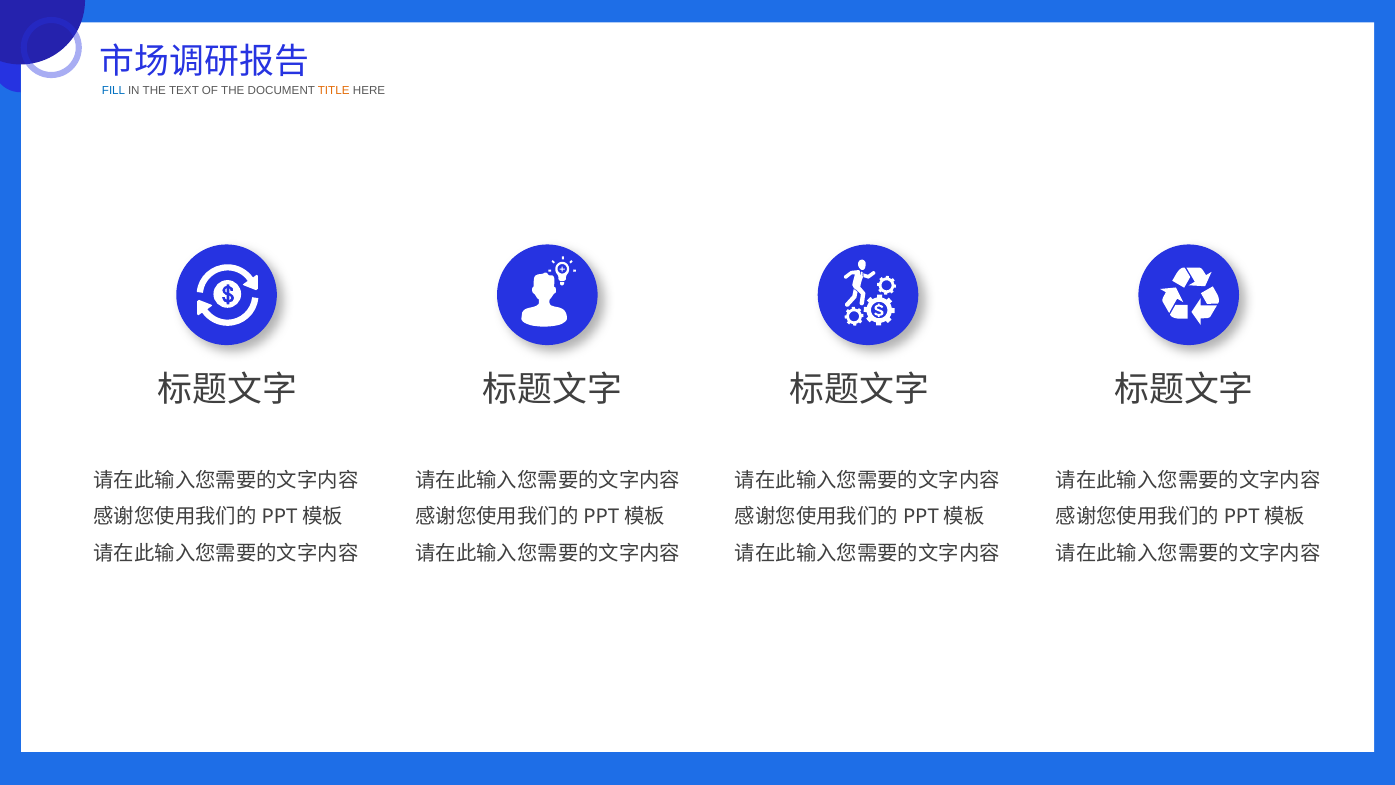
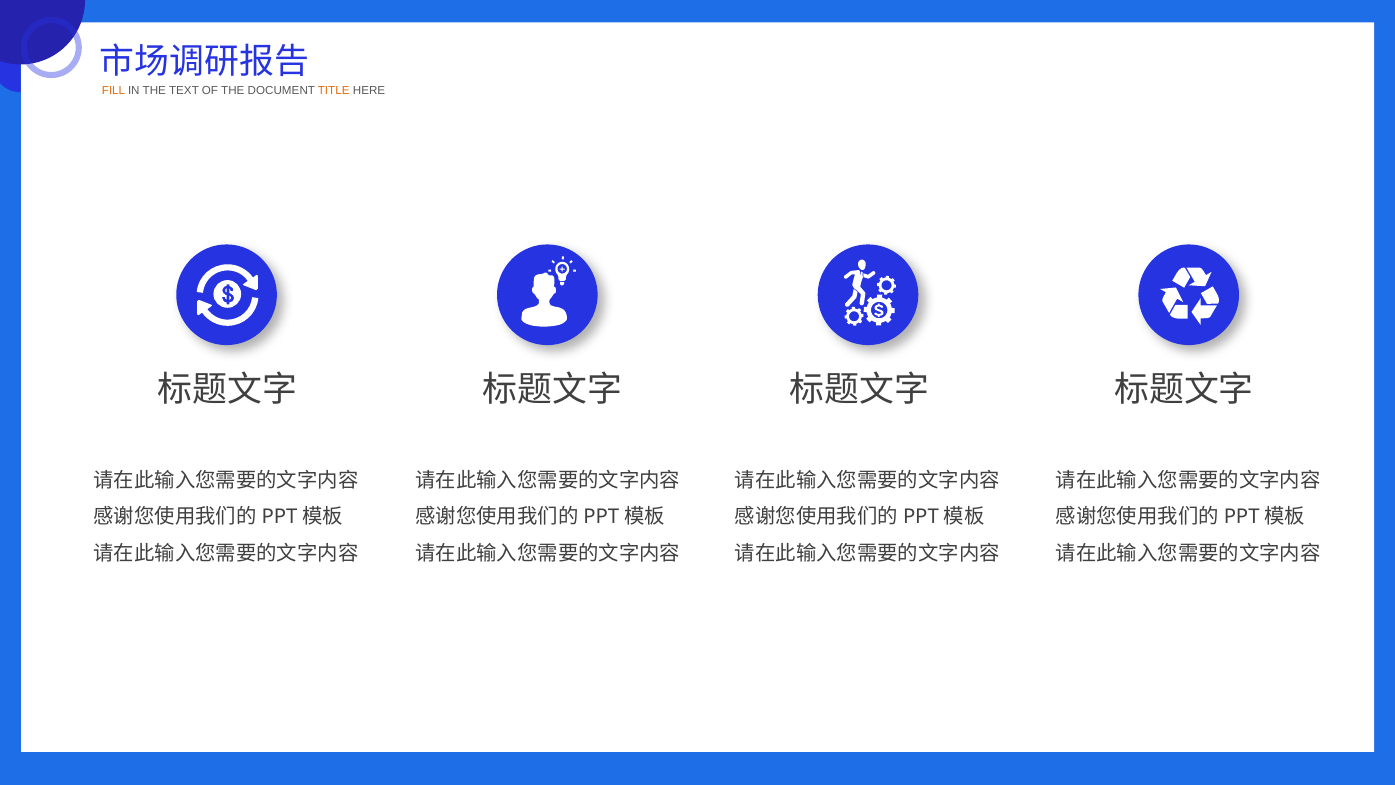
FILL colour: blue -> orange (114, 91)
